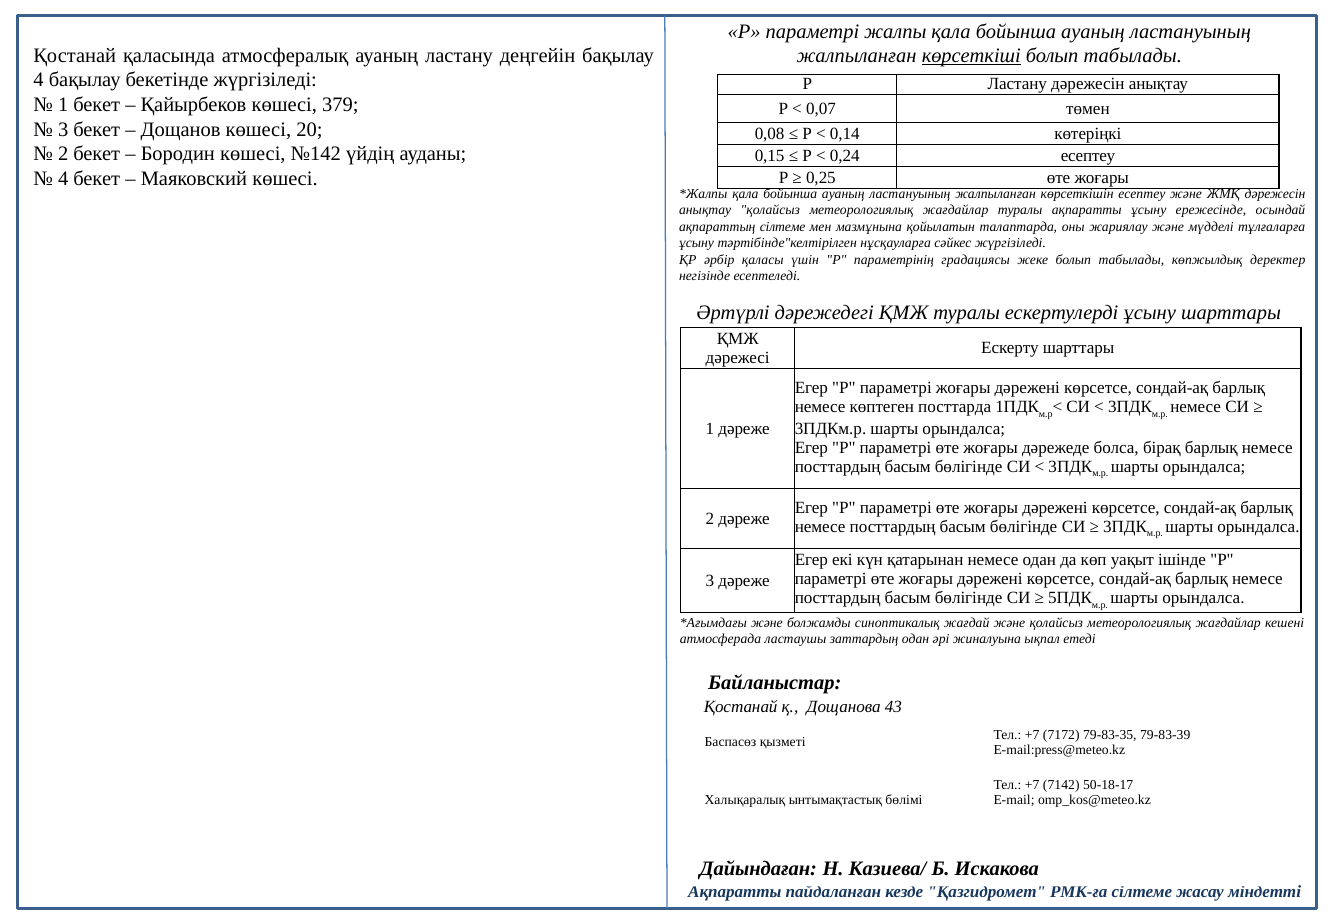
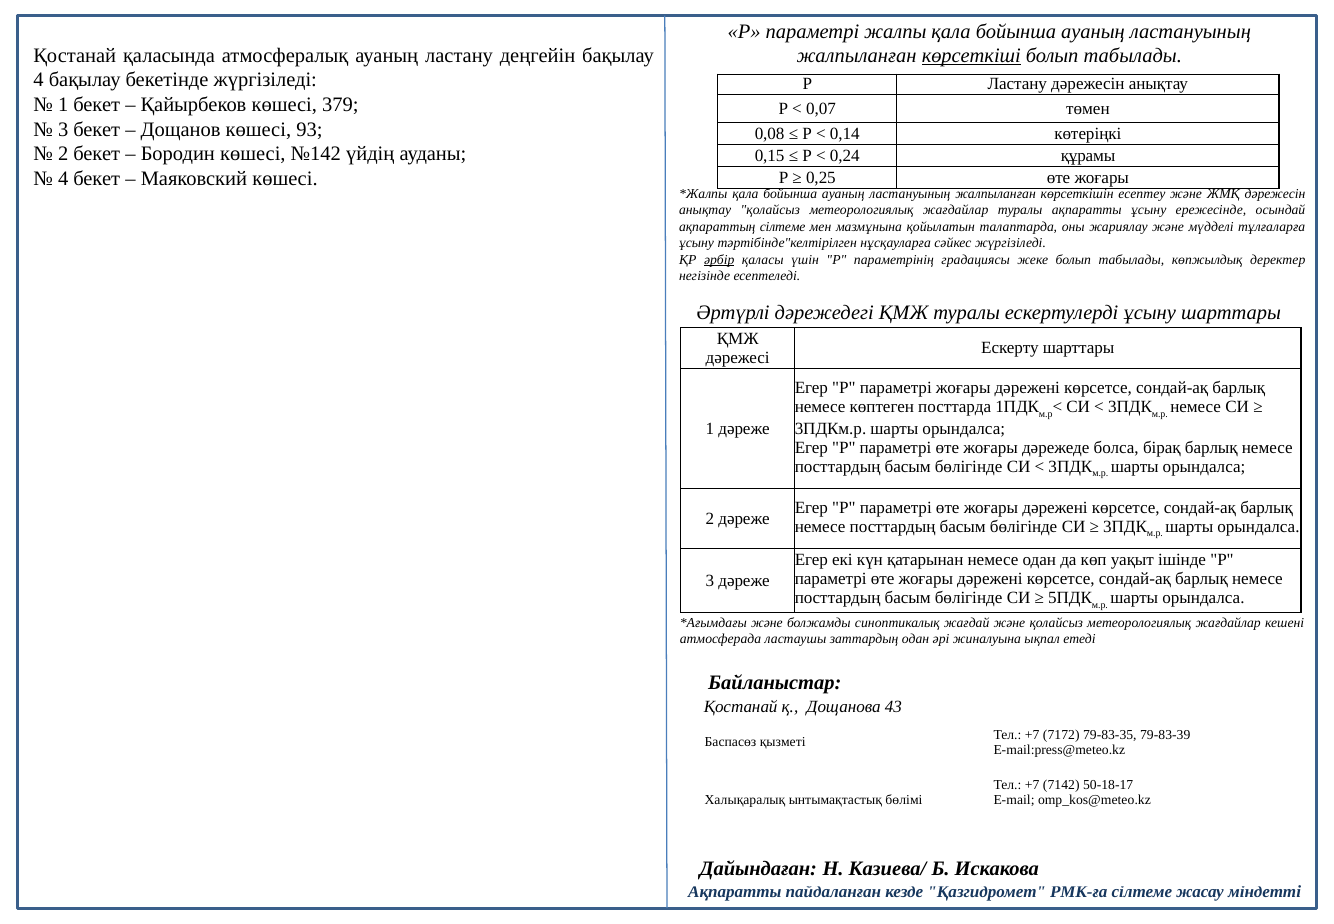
20: 20 -> 93 (309, 129)
0,24 есептеу: есептеу -> құрамы (1088, 156)
әрбір underline: none -> present (719, 260)
